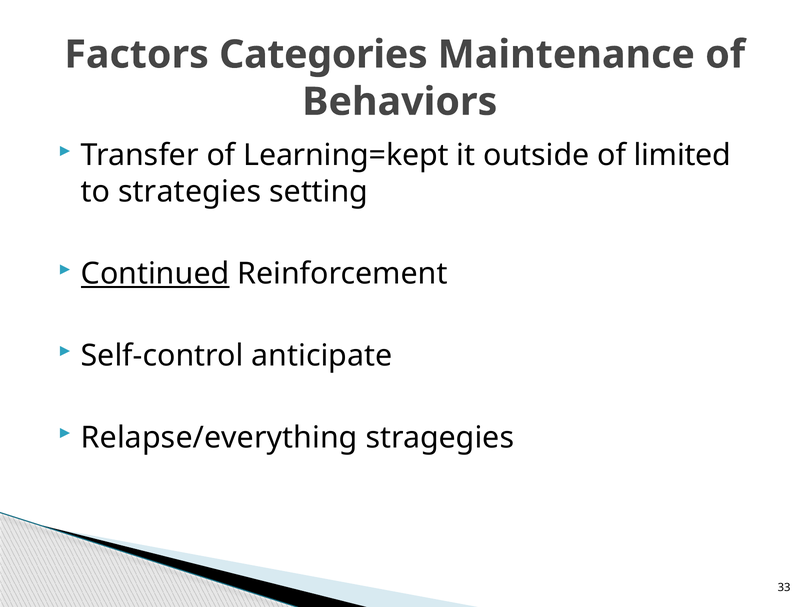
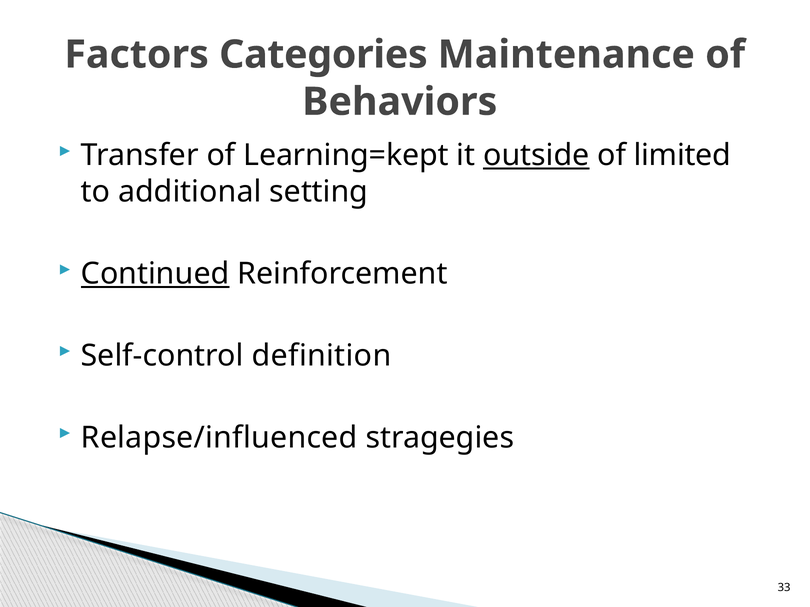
outside underline: none -> present (536, 156)
strategies: strategies -> additional (190, 192)
anticipate: anticipate -> definition (322, 356)
Relapse/everything: Relapse/everything -> Relapse/influenced (219, 438)
